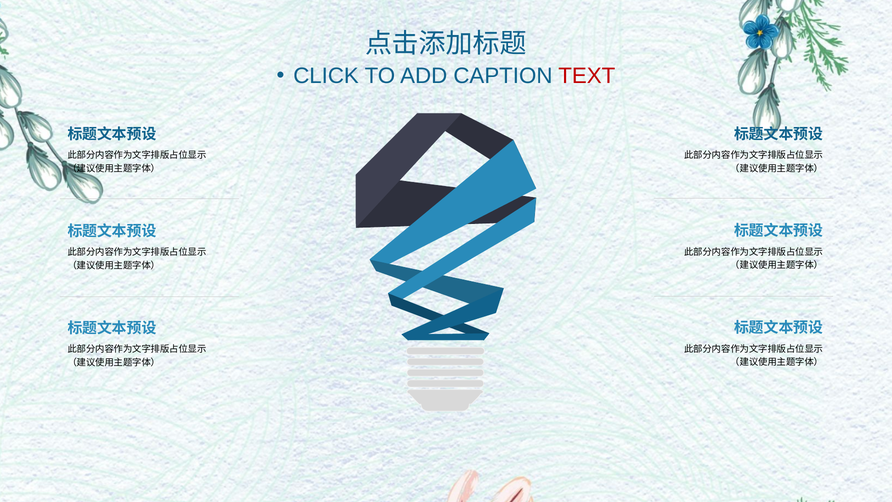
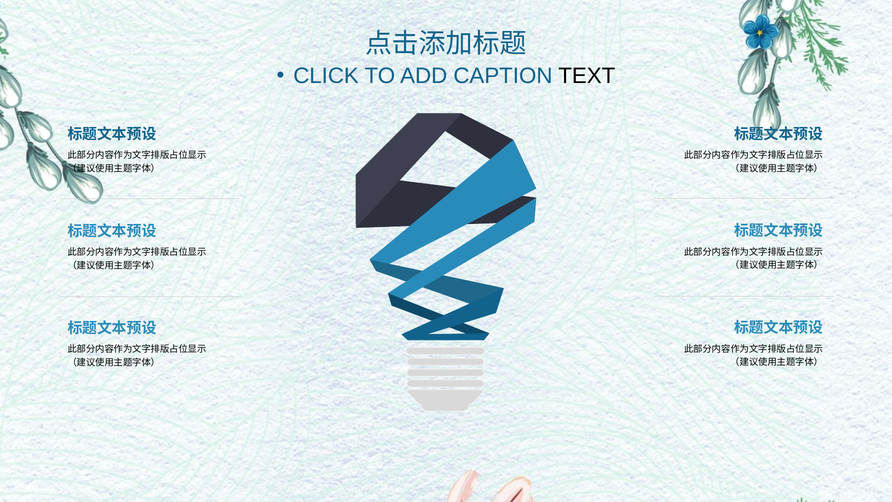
TEXT colour: red -> black (587, 76)
